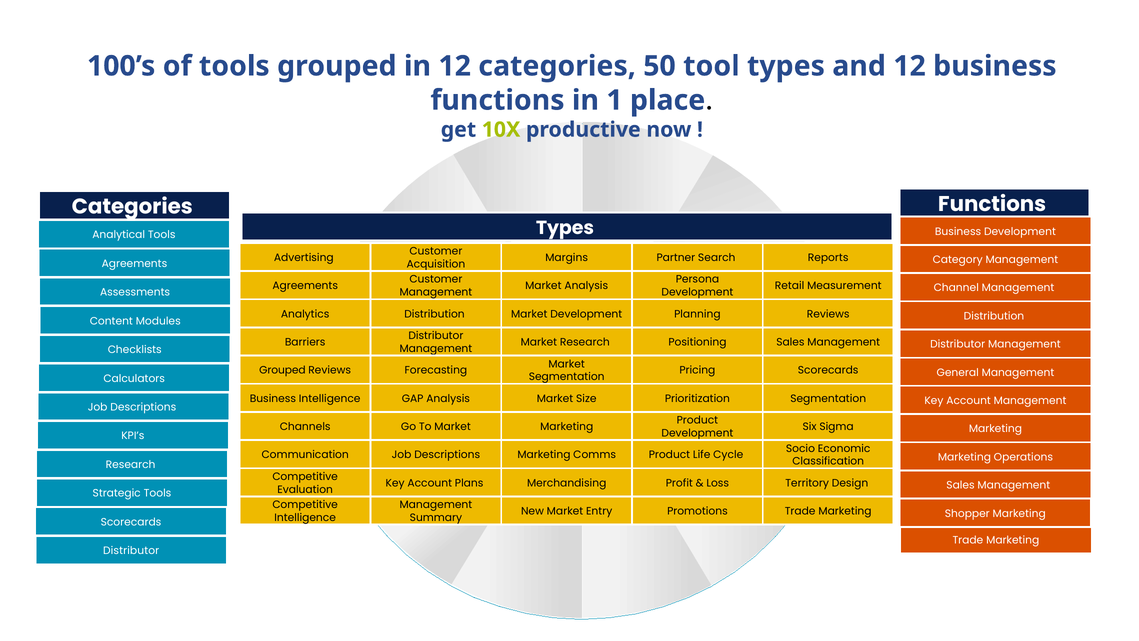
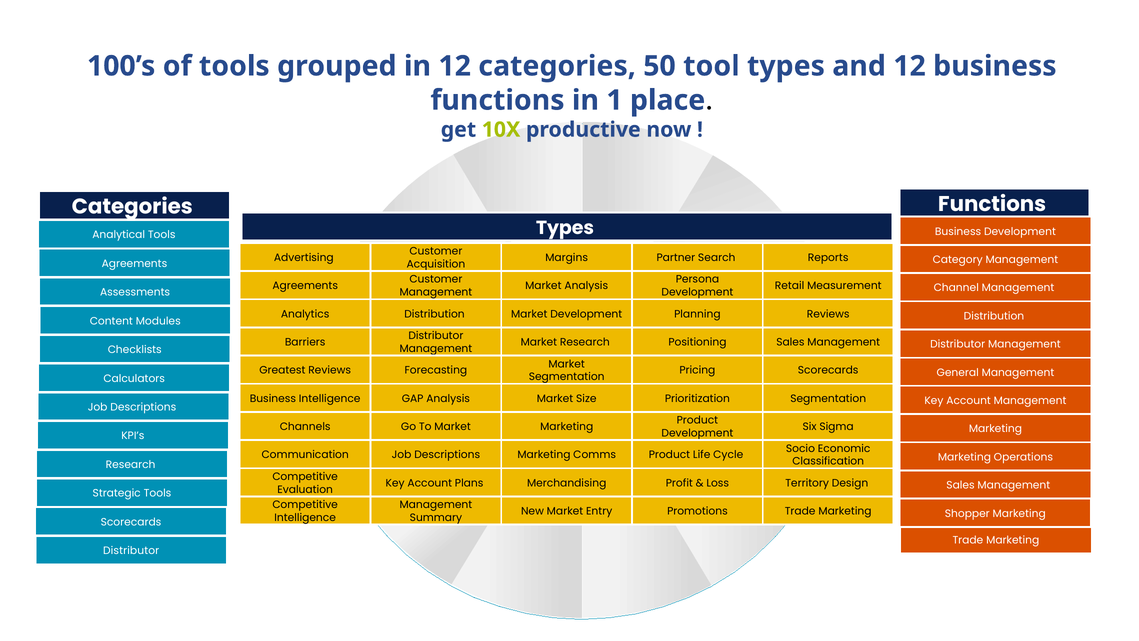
Grouped: Grouped -> Greatest (282, 370)
